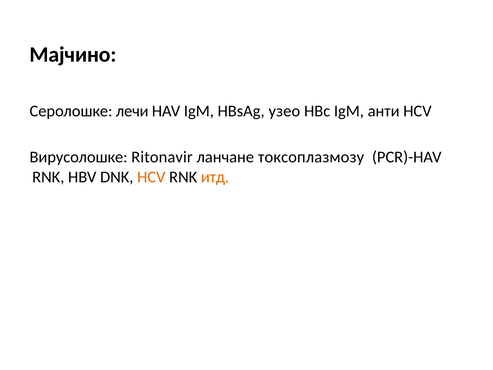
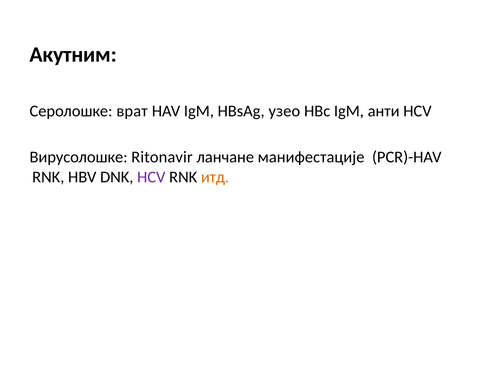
Мајчино: Мајчино -> Акутним (73, 54)
лечи: лечи -> врат (132, 111)
токсоплазмозу: токсоплазмозу -> манифестације (311, 157)
HCV colour: orange -> purple (151, 177)
